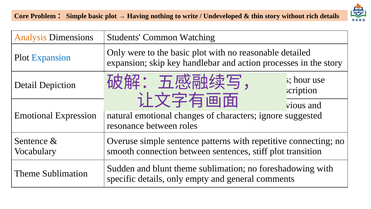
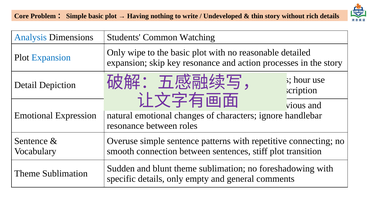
Analysis colour: orange -> blue (30, 37)
were: were -> wipe (137, 52)
key handlebar: handlebar -> resonance (201, 63)
suggested: suggested -> handlebar (303, 115)
